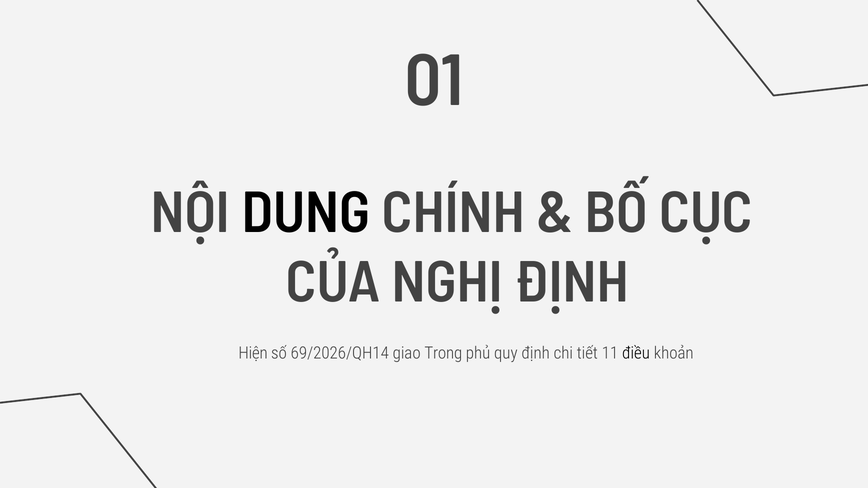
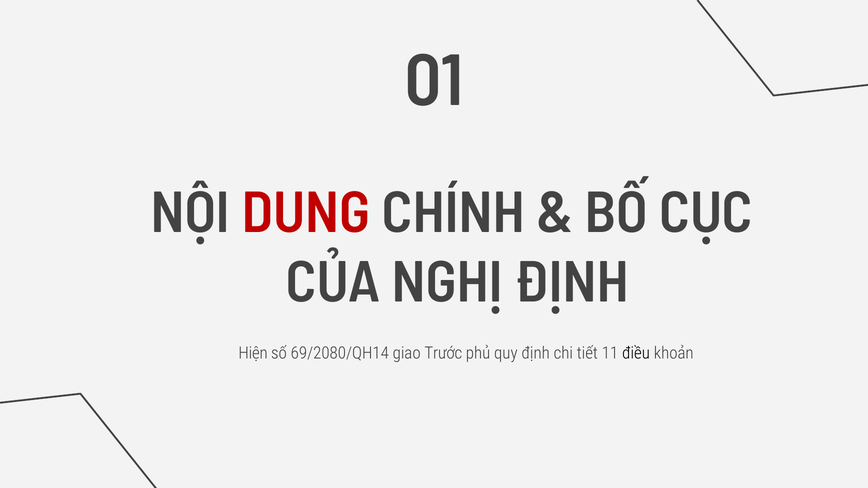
DUNG colour: black -> red (306, 213)
69/2026/QH14: 69/2026/QH14 -> 69/2080/QH14 (340, 353)
Trong: Trong -> Trước (443, 353)
